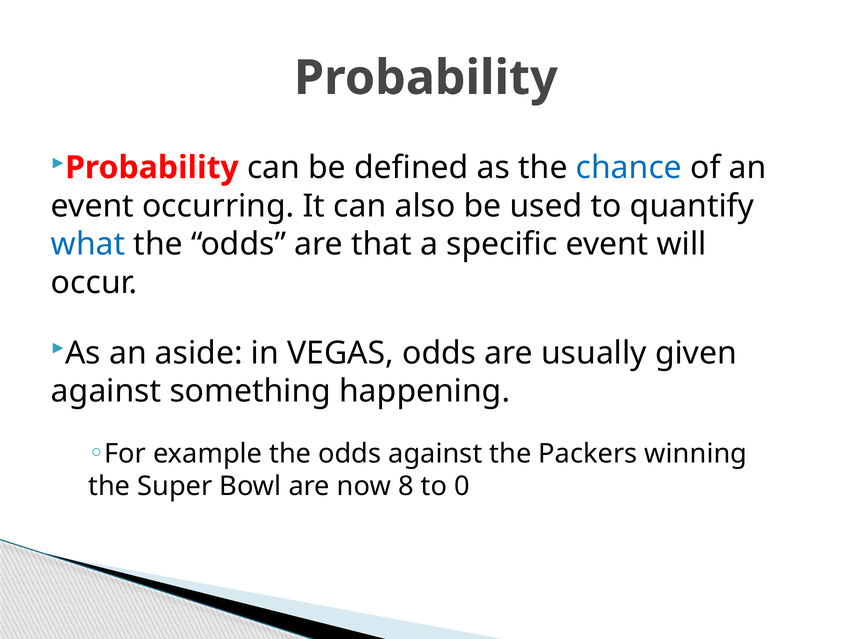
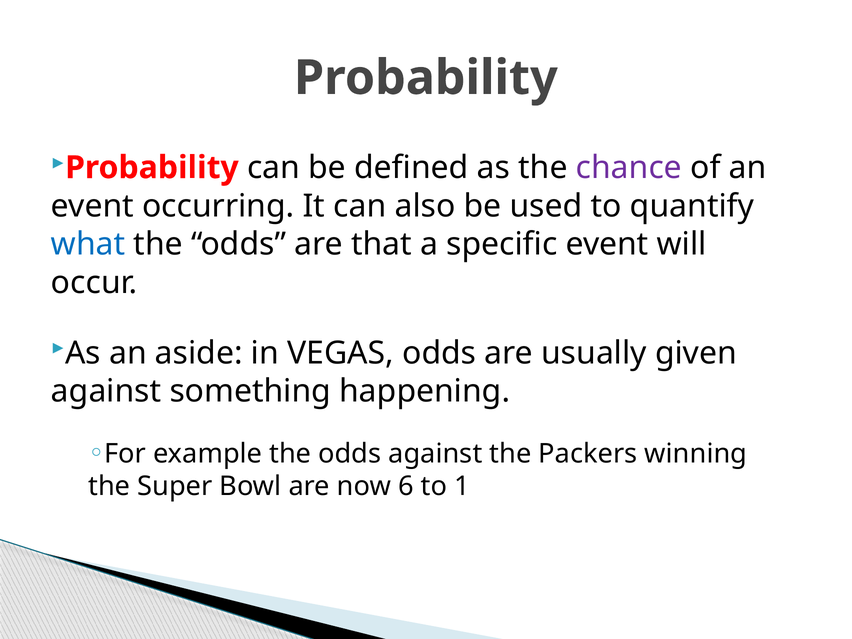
chance colour: blue -> purple (629, 168)
8: 8 -> 6 (406, 486)
0: 0 -> 1 (462, 486)
